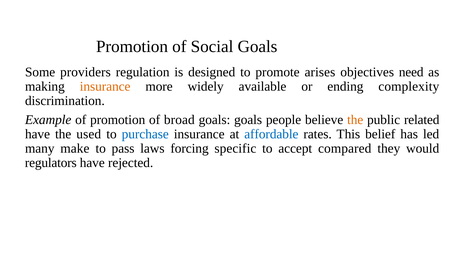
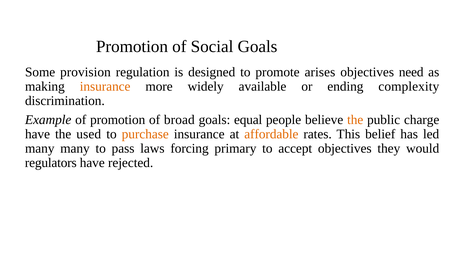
providers: providers -> provision (85, 72)
goals goals: goals -> equal (248, 120)
related: related -> charge (422, 120)
purchase colour: blue -> orange (145, 134)
affordable colour: blue -> orange (271, 134)
many make: make -> many (75, 148)
specific: specific -> primary (235, 148)
accept compared: compared -> objectives (345, 148)
